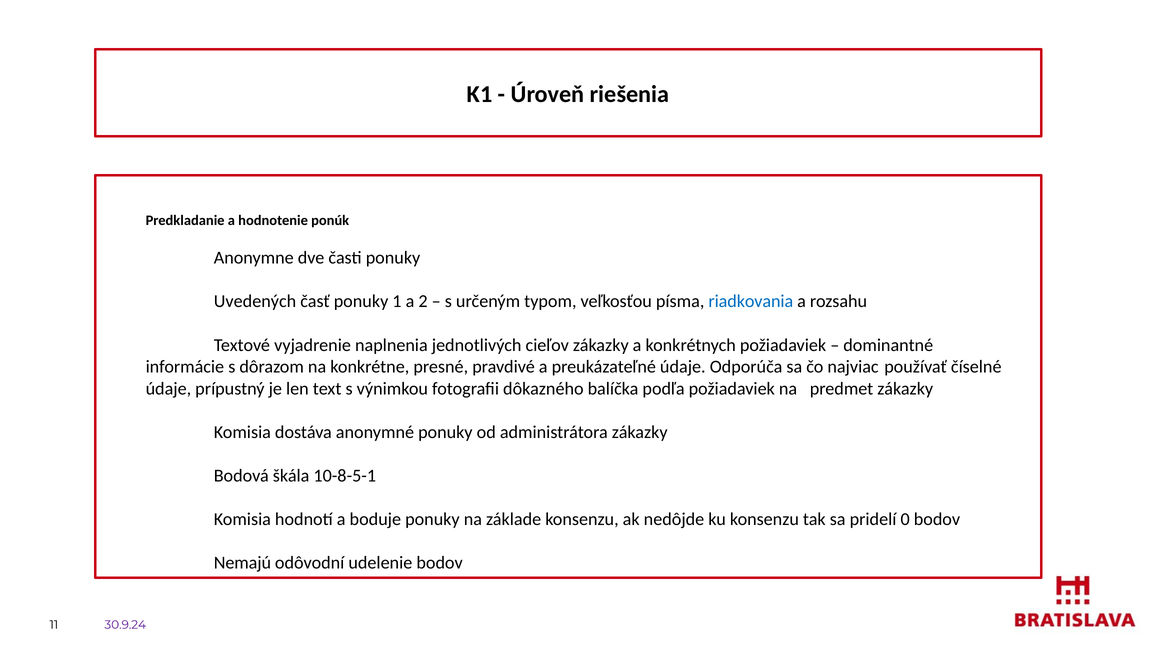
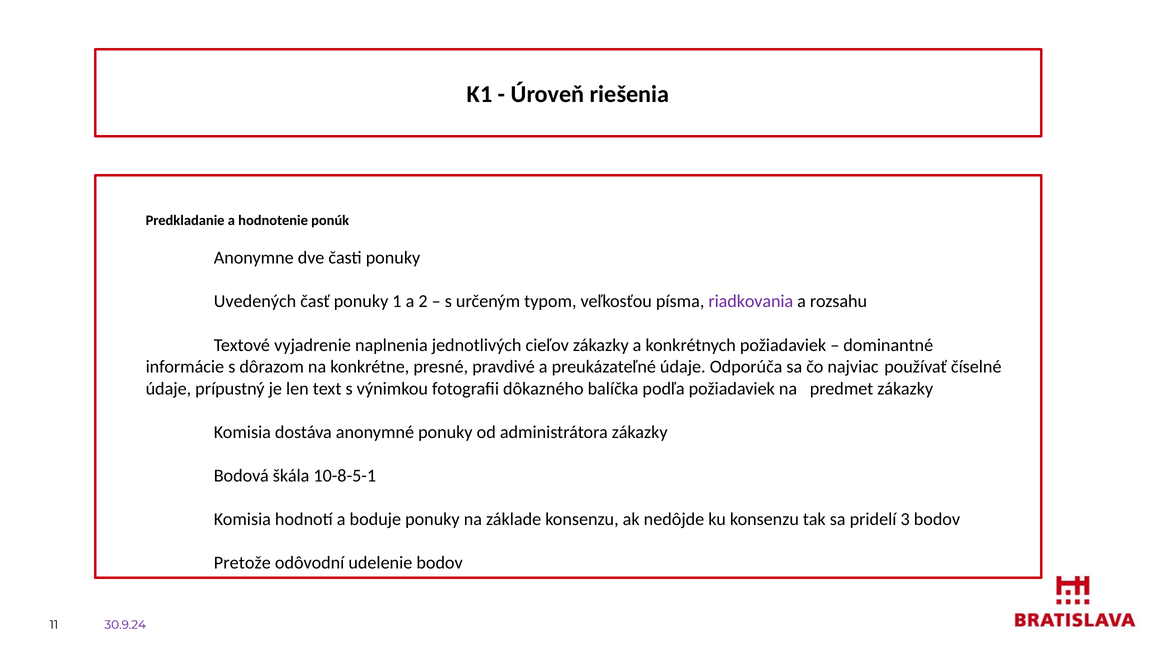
riadkovania colour: blue -> purple (751, 302)
0: 0 -> 3 (905, 519)
Nemajú: Nemajú -> Pretože (242, 563)
